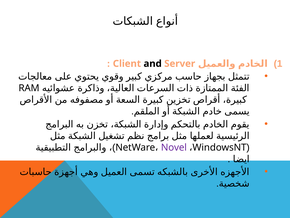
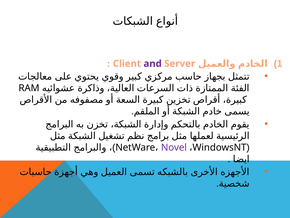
and colour: black -> purple (153, 64)
